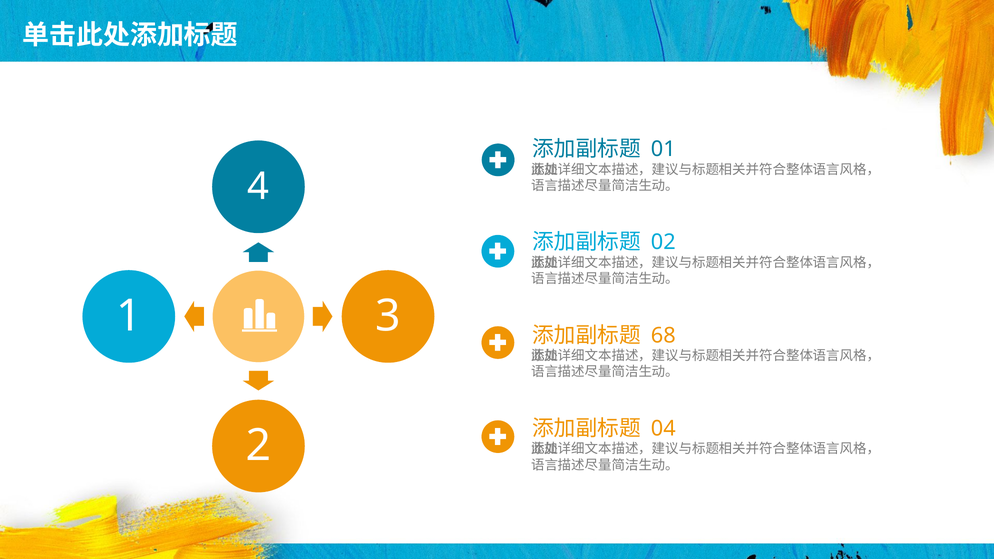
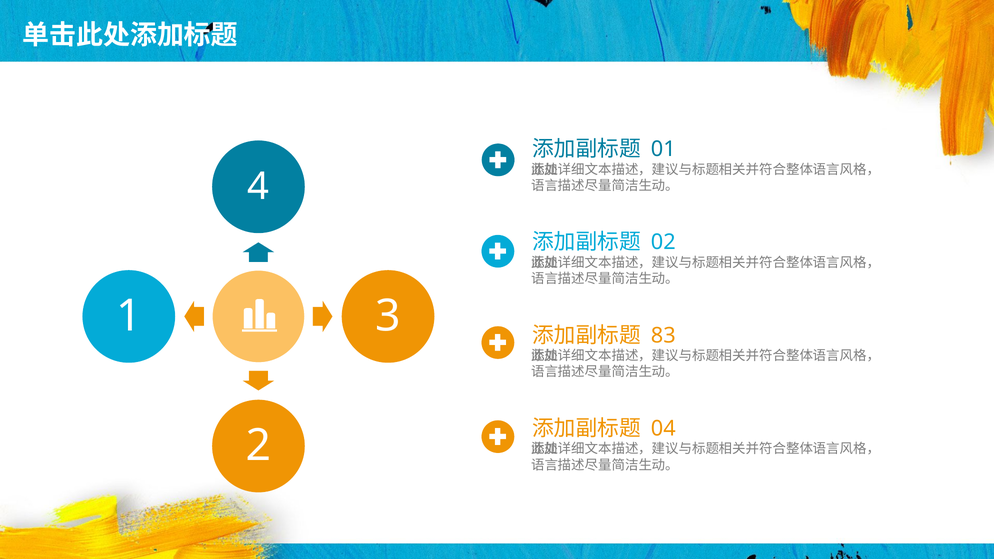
68: 68 -> 83 (663, 336)
